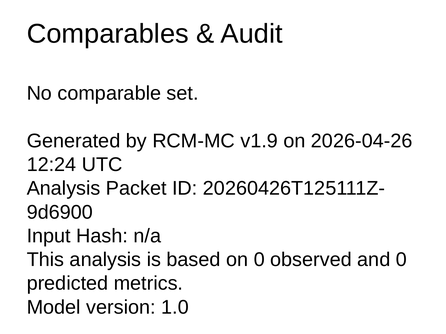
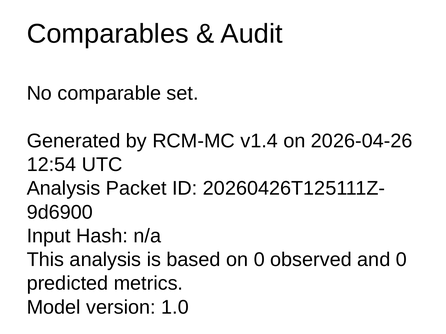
v1.9: v1.9 -> v1.4 (259, 141)
12:24: 12:24 -> 12:54 (51, 165)
